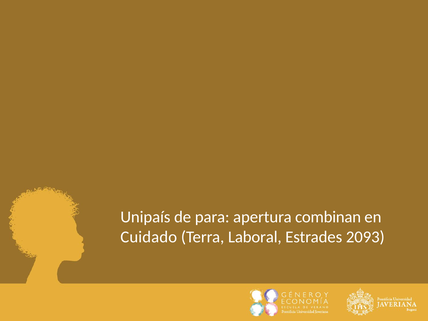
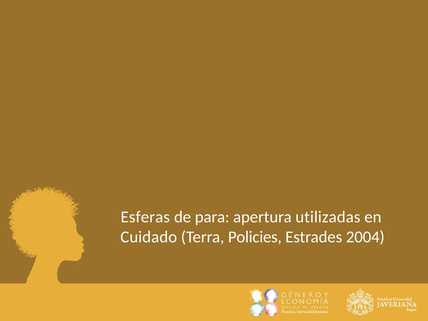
Unipaís: Unipaís -> Esferas (145, 217)
combinan: combinan -> utilizadas (328, 217)
Laboral: Laboral -> Policies (255, 237)
2093: 2093 -> 2004 (365, 237)
